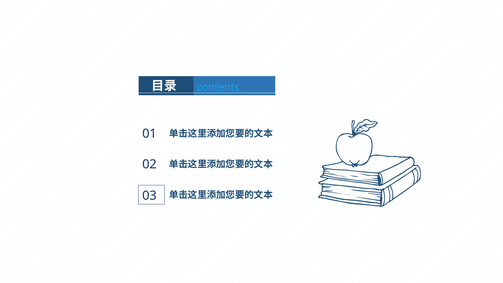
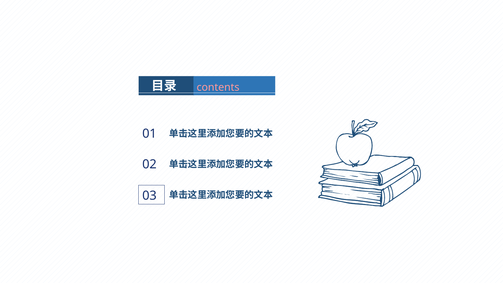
contents colour: light blue -> pink (218, 87)
